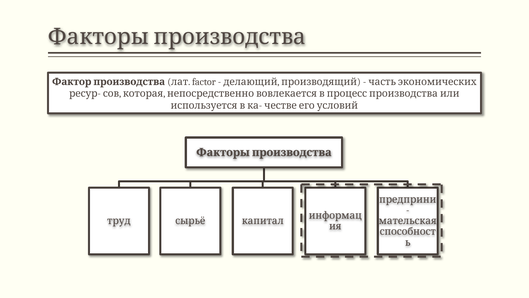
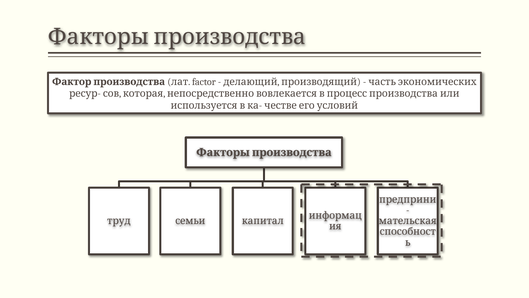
сырьё: сырьё -> семьи (190, 221)
